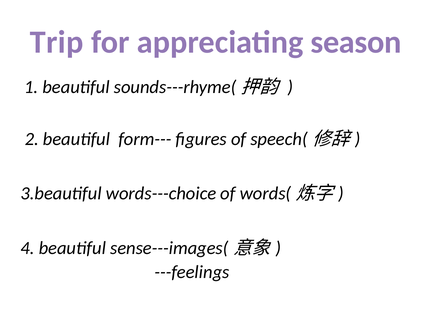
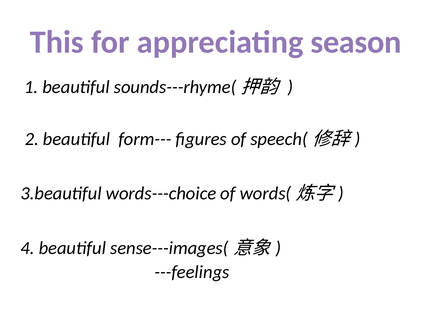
Trip: Trip -> This (57, 42)
